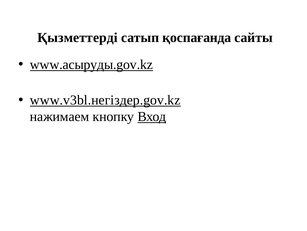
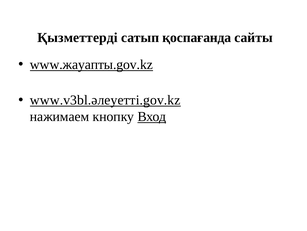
www.асыруды.gov.kz: www.асыруды.gov.kz -> www.жауапты.gov.kz (91, 64)
www.v3bl.негіздер.gov.kz: www.v3bl.негіздер.gov.kz -> www.v3bl.әлеуетті.gov.kz (105, 100)
